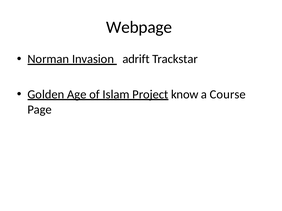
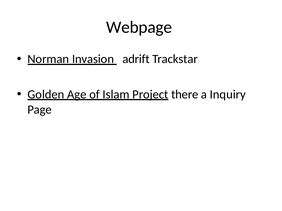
know: know -> there (185, 95)
Course: Course -> Inquiry (228, 95)
